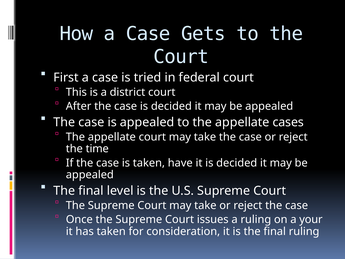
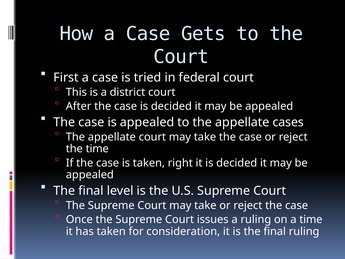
have: have -> right (180, 163)
a your: your -> time (311, 219)
